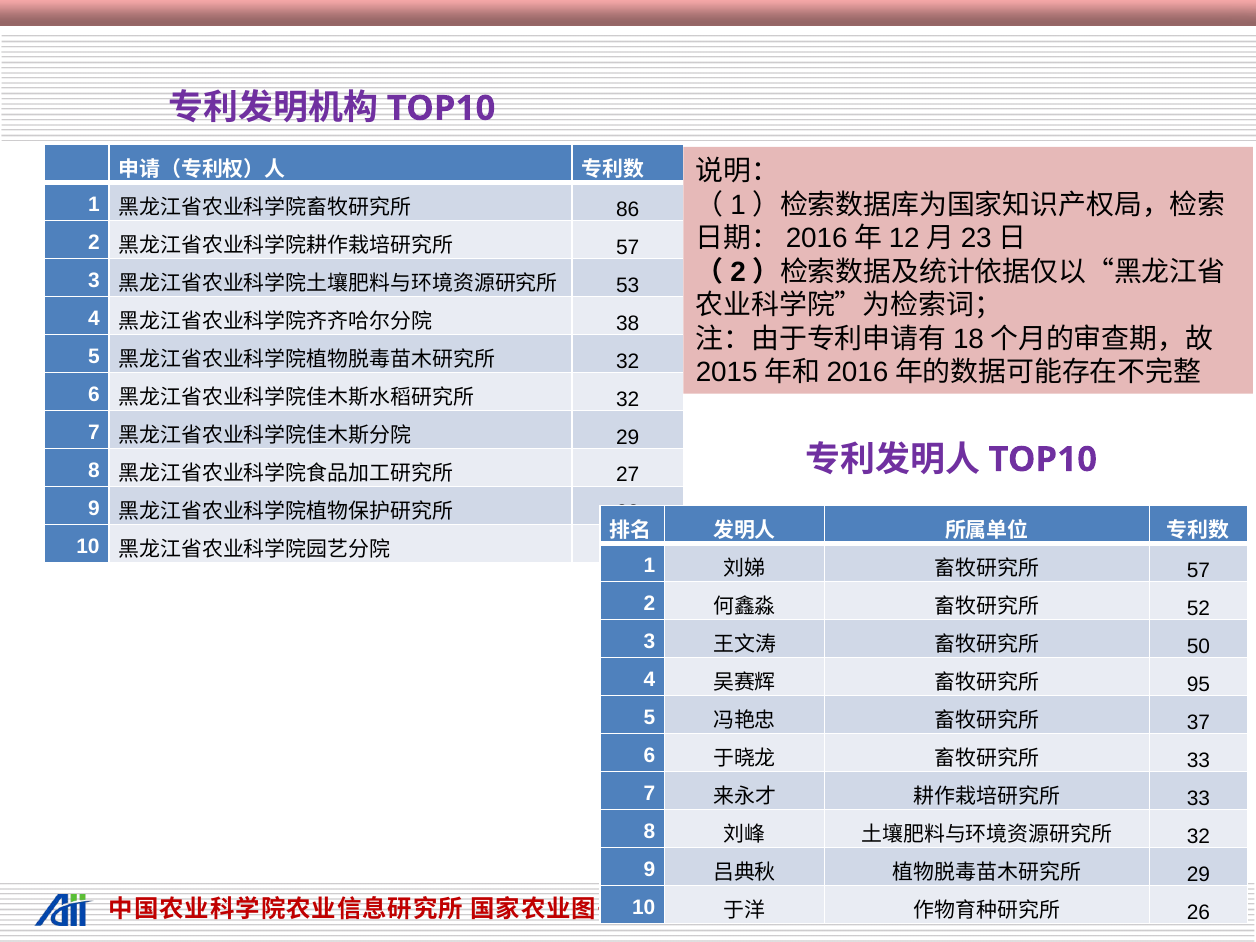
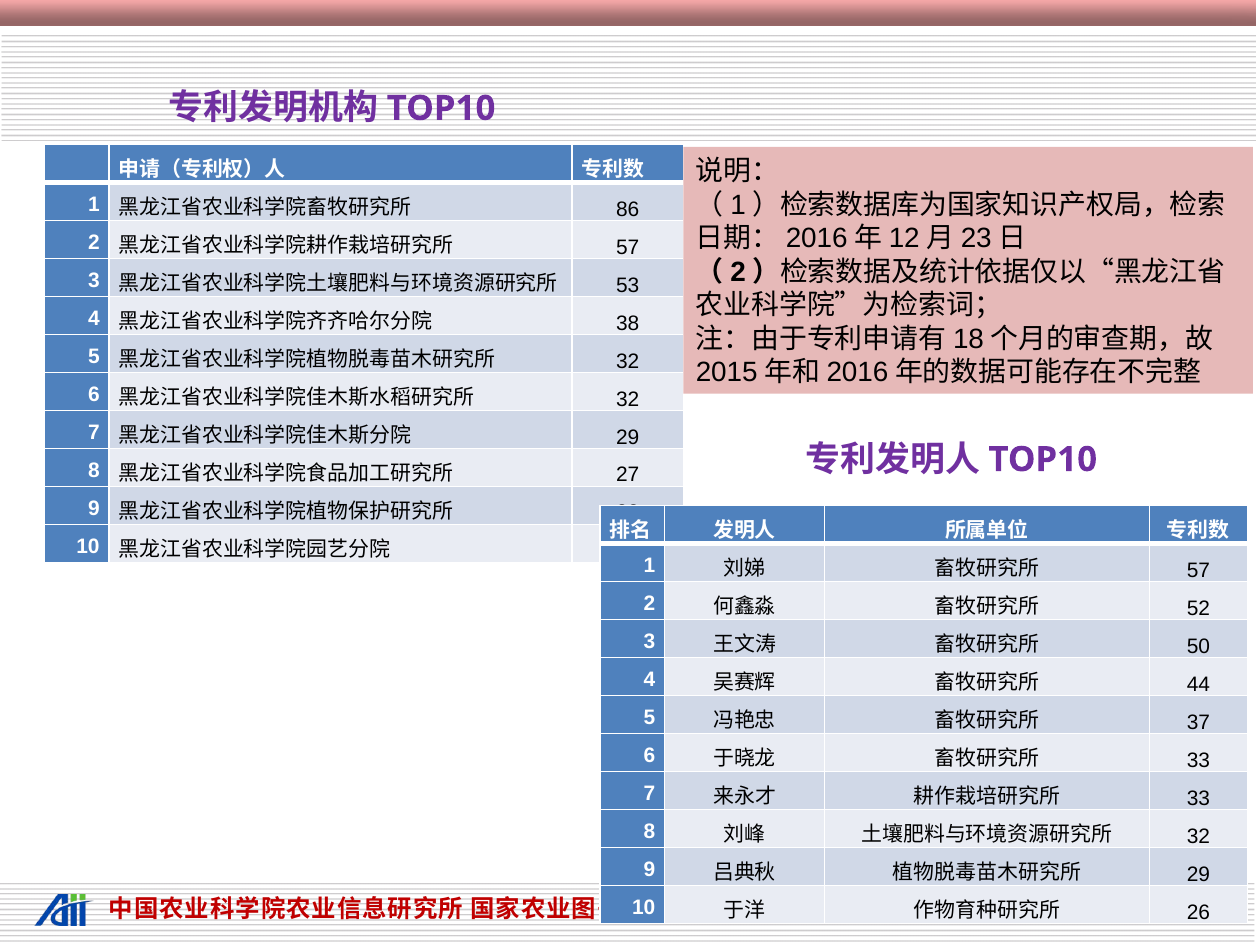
95: 95 -> 44 (1198, 684)
